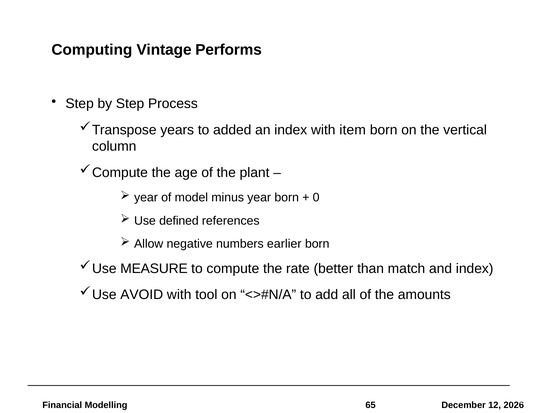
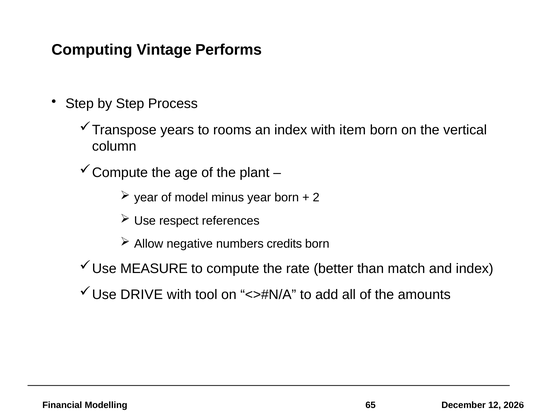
added: added -> rooms (232, 130)
0: 0 -> 2 (316, 198)
defined: defined -> respect (179, 221)
earlier: earlier -> credits (284, 244)
AVOID: AVOID -> DRIVE (142, 295)
